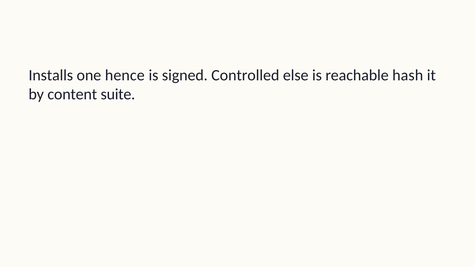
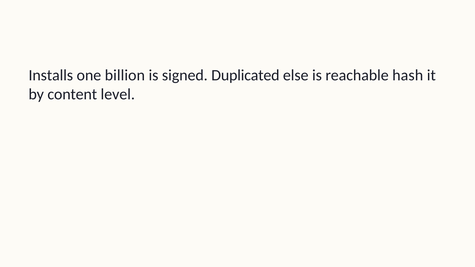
hence: hence -> billion (125, 75)
Controlled: Controlled -> Duplicated (245, 75)
suite: suite -> level (118, 94)
